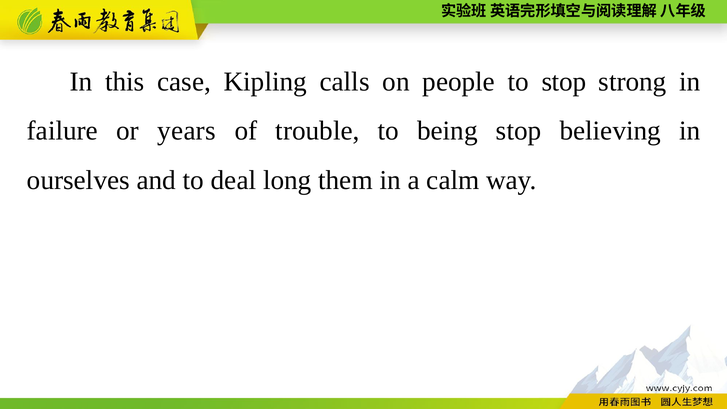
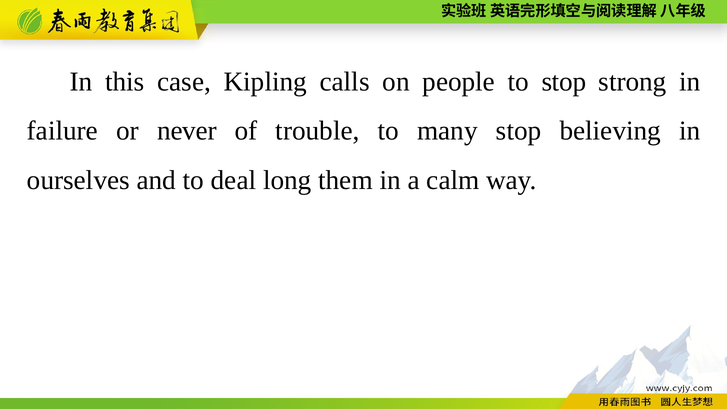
years: years -> never (187, 131)
being: being -> many (447, 131)
